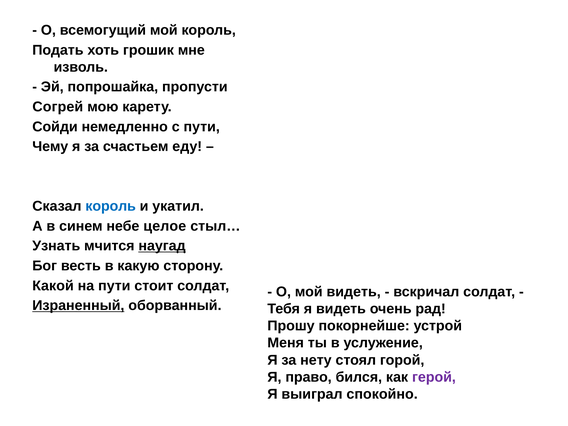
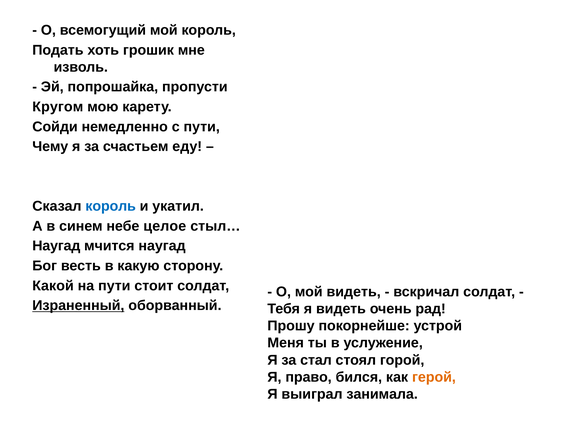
Согрей: Согрей -> Кругом (58, 107)
Узнать: Узнать -> Наугад (56, 246)
наугад underline: present -> none (162, 246)
нету: нету -> стал (316, 360)
герой colour: purple -> orange (434, 377)
спокойно: спокойно -> занимала (382, 394)
